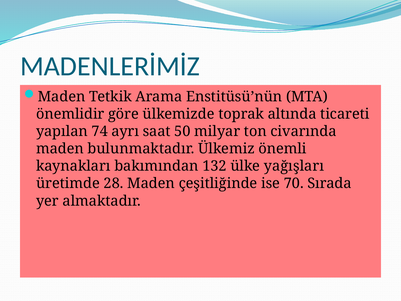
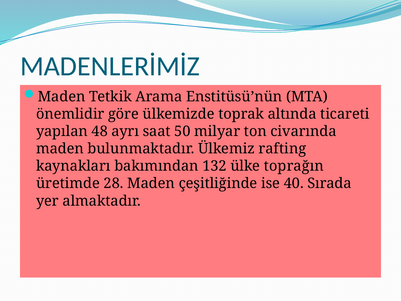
74: 74 -> 48 (100, 131)
önemli: önemli -> rafting (282, 149)
yağışları: yağışları -> toprağın (294, 166)
70: 70 -> 40 (294, 183)
